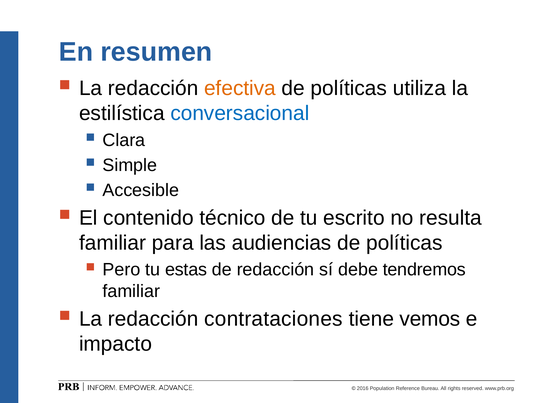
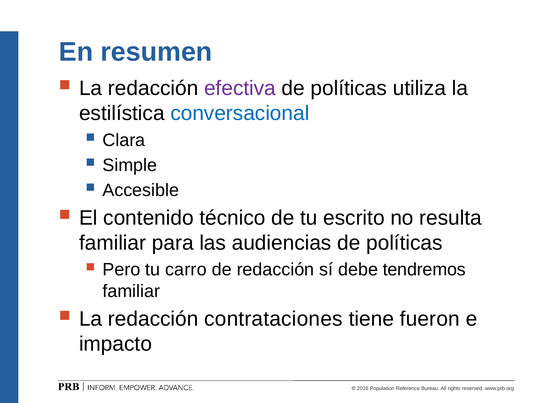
efectiva colour: orange -> purple (240, 88)
estas: estas -> carro (186, 270)
vemos: vemos -> fueron (430, 319)
